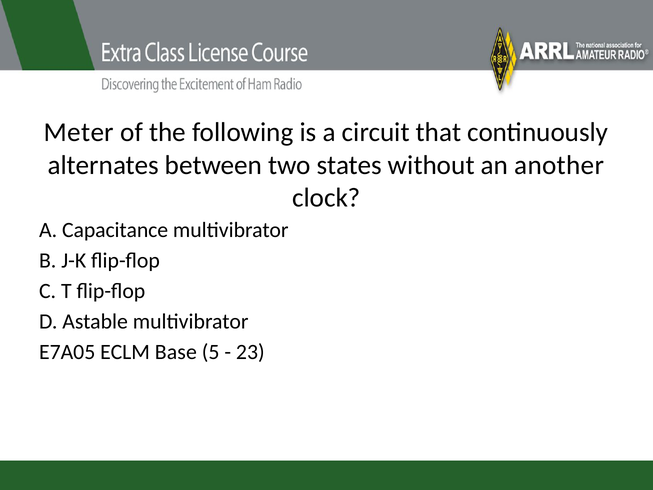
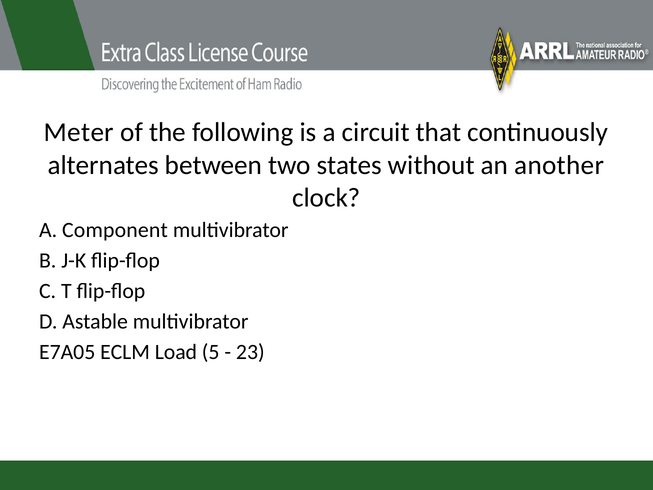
Capacitance: Capacitance -> Component (115, 230)
Base: Base -> Load (176, 352)
